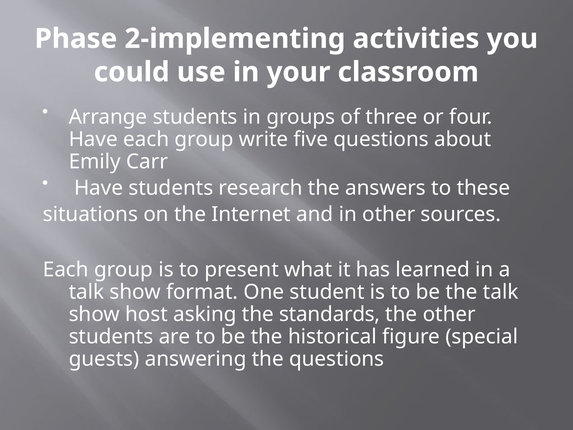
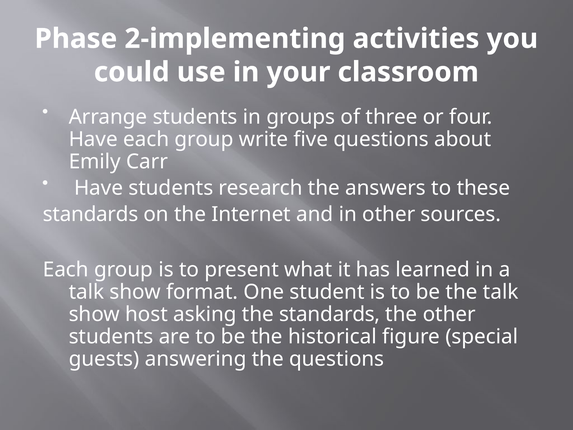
situations: situations -> standards (91, 214)
